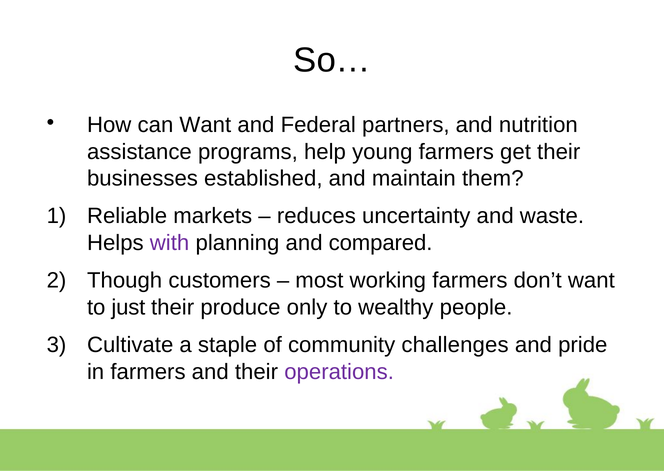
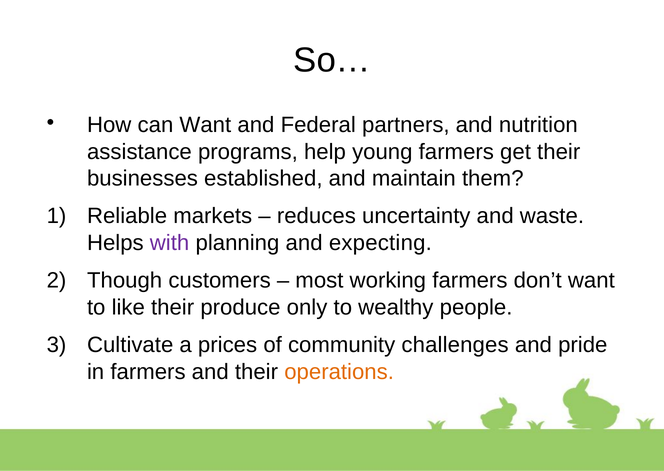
compared: compared -> expecting (380, 243)
just: just -> like (128, 307)
staple: staple -> prices (228, 345)
operations colour: purple -> orange (339, 372)
